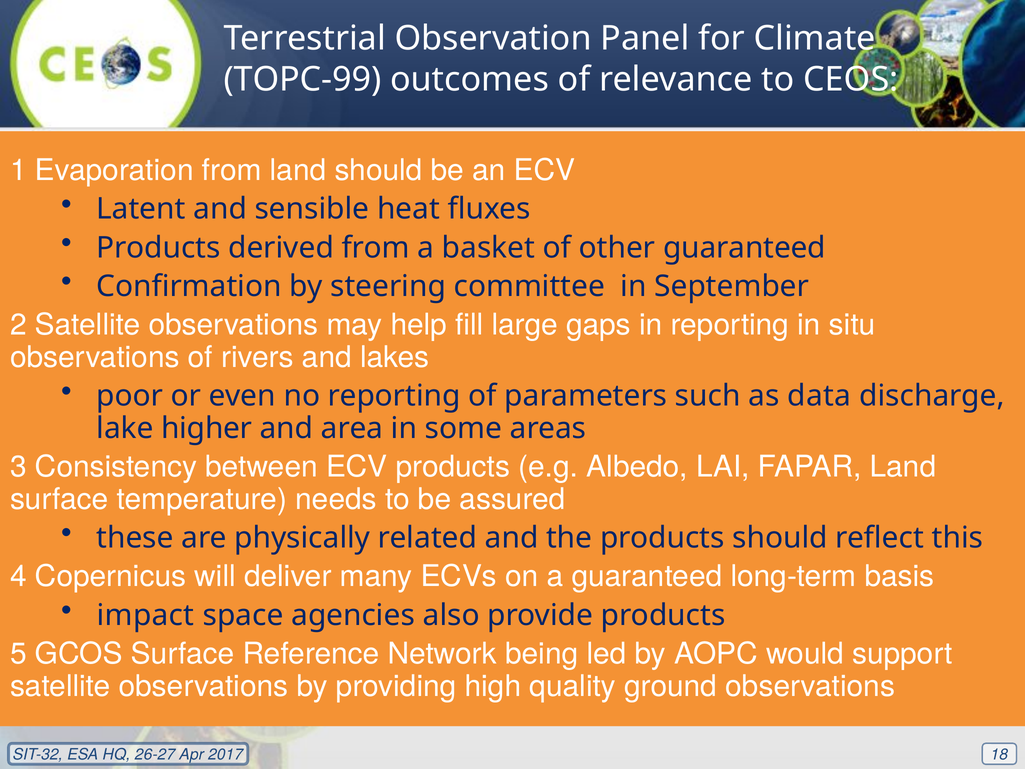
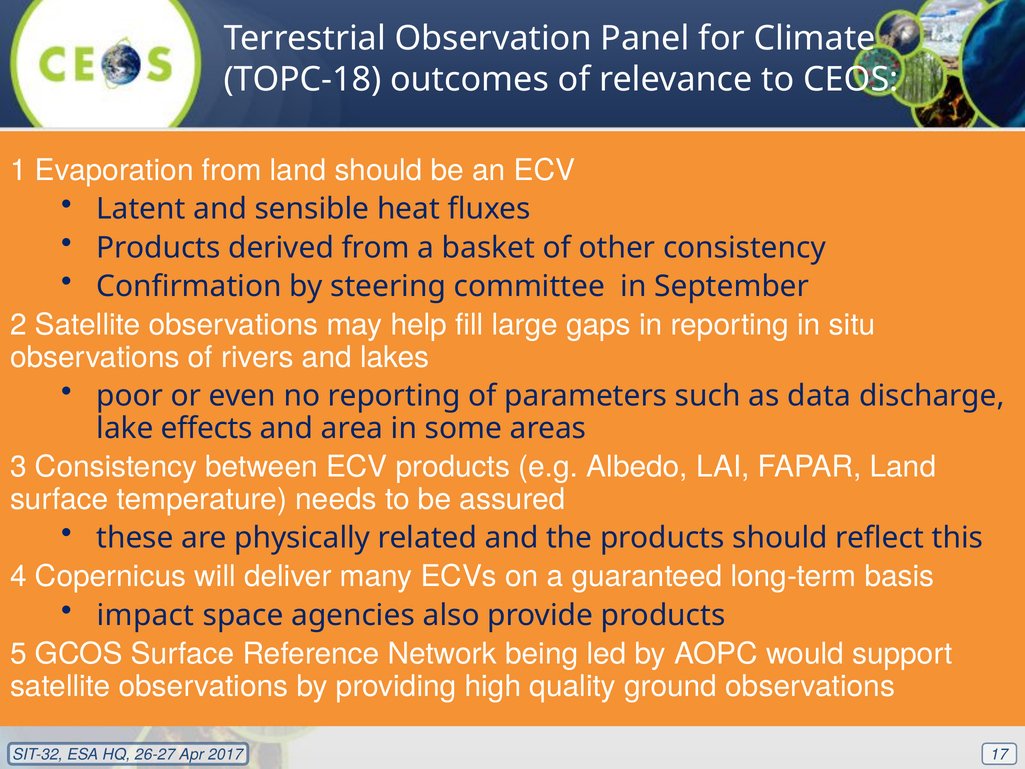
TOPC-99: TOPC-99 -> TOPC-18 (303, 79)
other guaranteed: guaranteed -> consistency (744, 248)
higher: higher -> effects (207, 428)
18: 18 -> 17 (999, 755)
